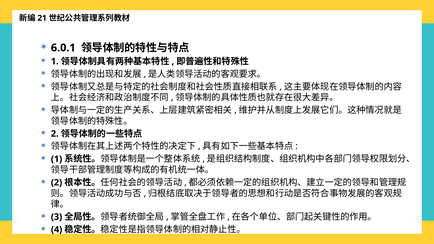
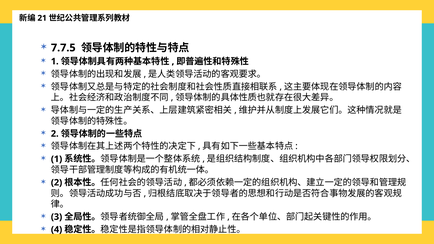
6.0.1: 6.0.1 -> 7.7.5 (63, 48)
